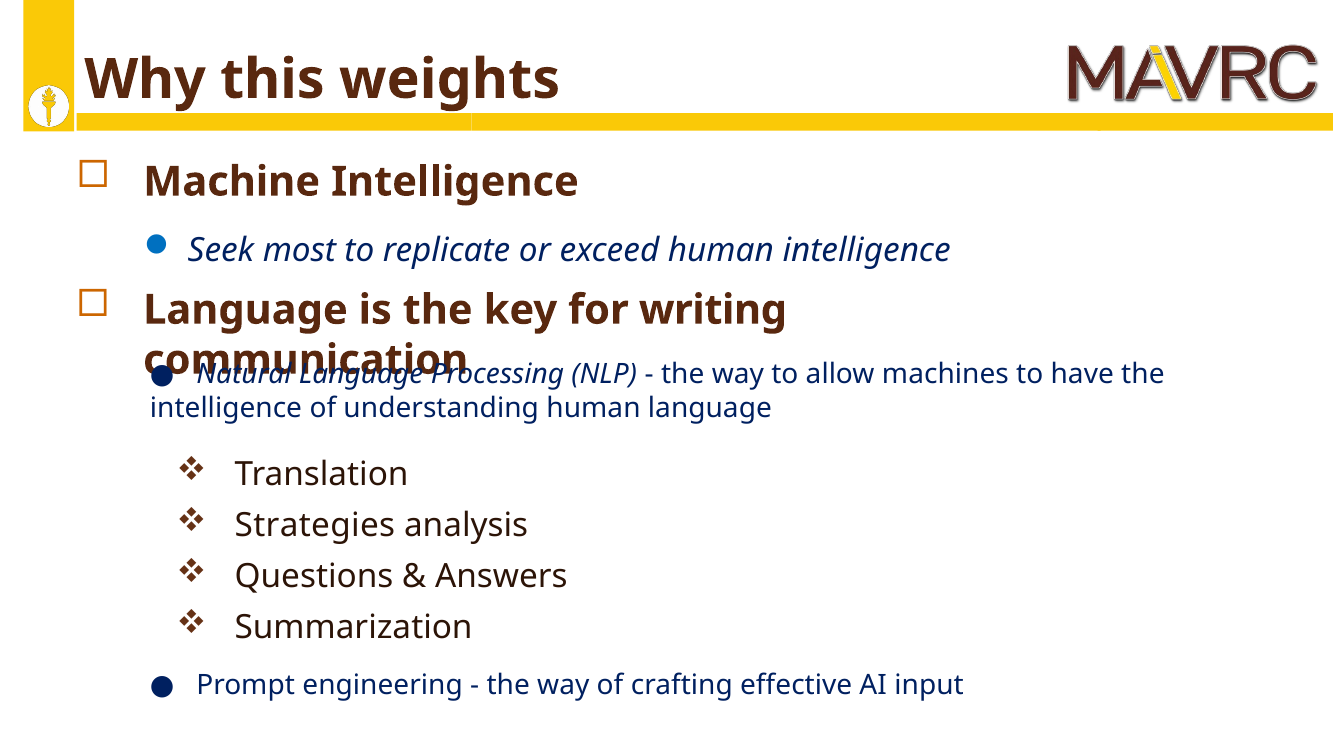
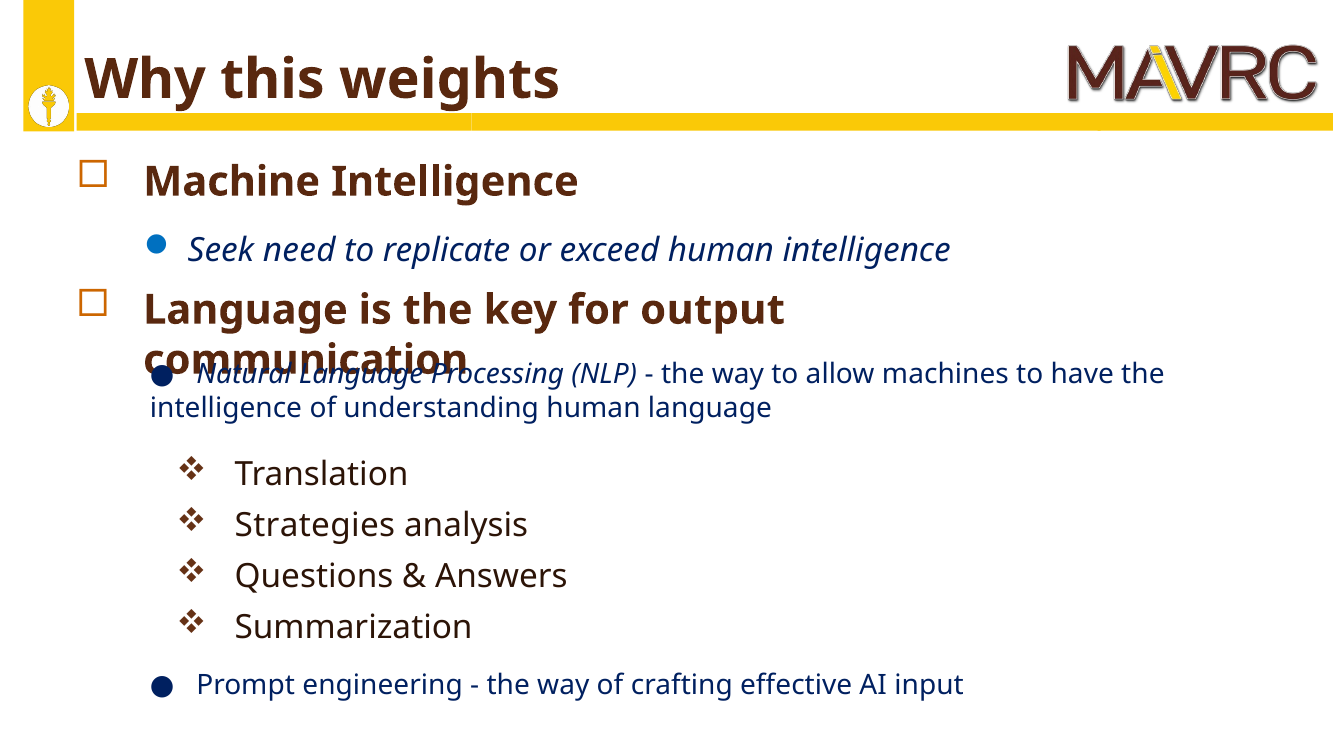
most: most -> need (299, 251)
writing: writing -> output (713, 310)
